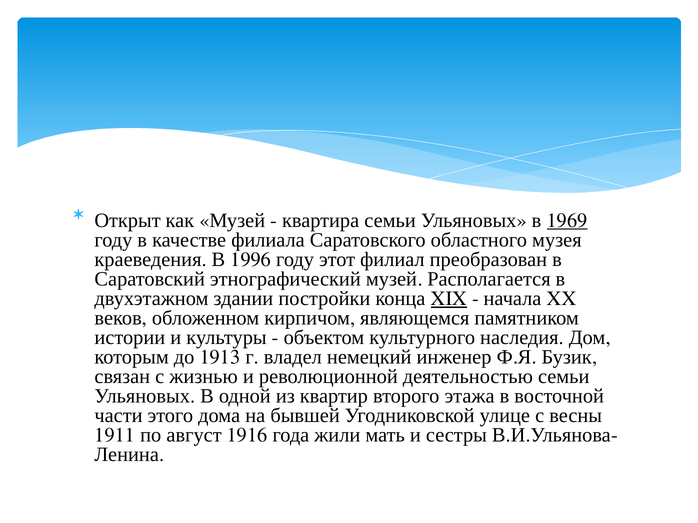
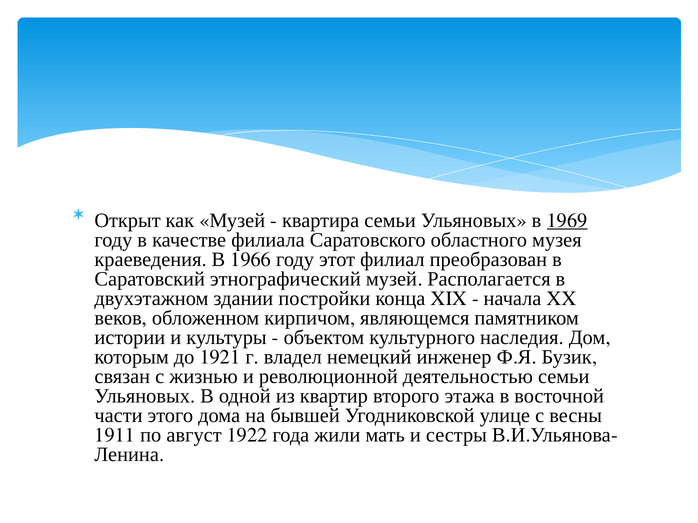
1996: 1996 -> 1966 (251, 260)
XIX underline: present -> none (449, 299)
1913: 1913 -> 1921 (220, 357)
1916: 1916 -> 1922 (247, 435)
